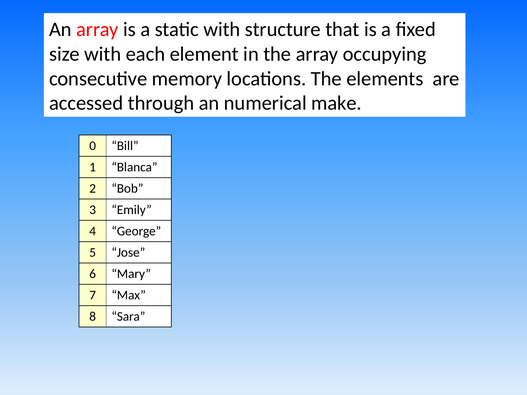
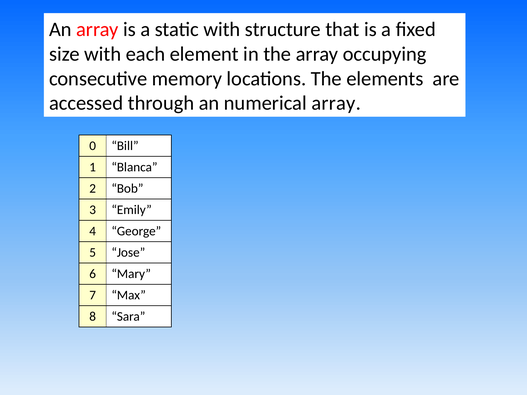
numerical make: make -> array (336, 103)
